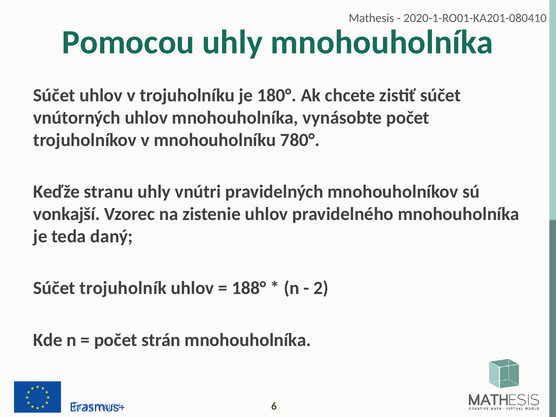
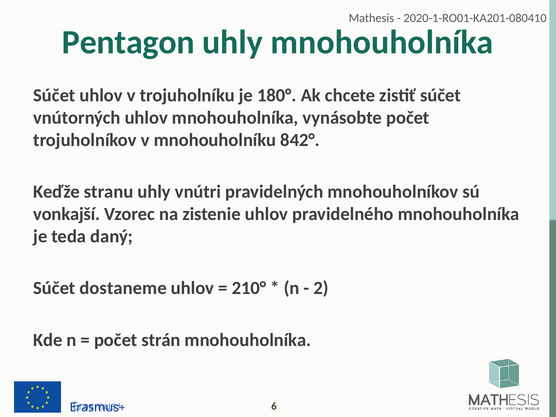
Pomocou: Pomocou -> Pentagon (128, 42)
780°: 780° -> 842° (300, 140)
trojuholník: trojuholník -> dostaneme (123, 288)
188°: 188° -> 210° (249, 288)
